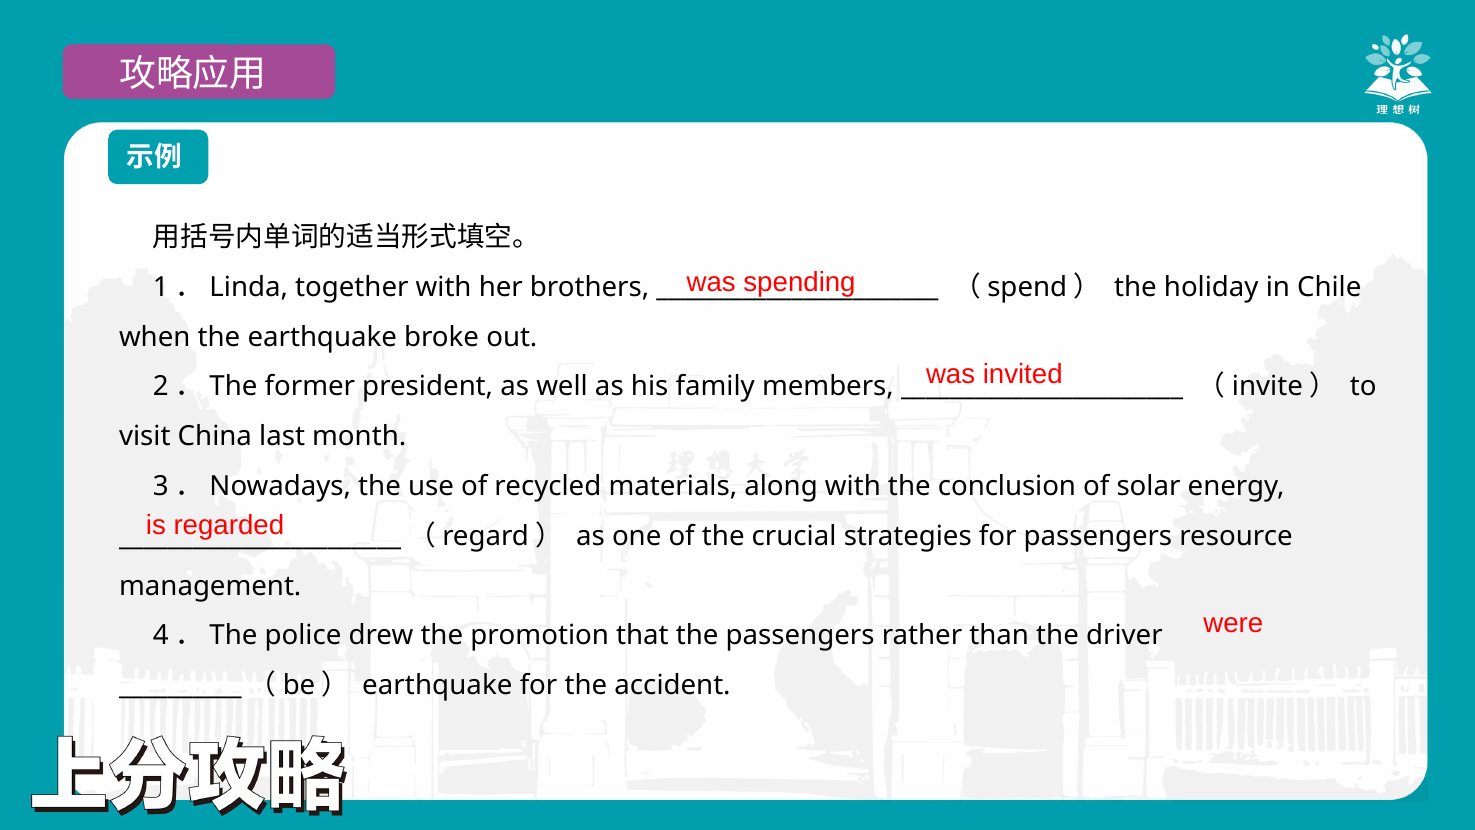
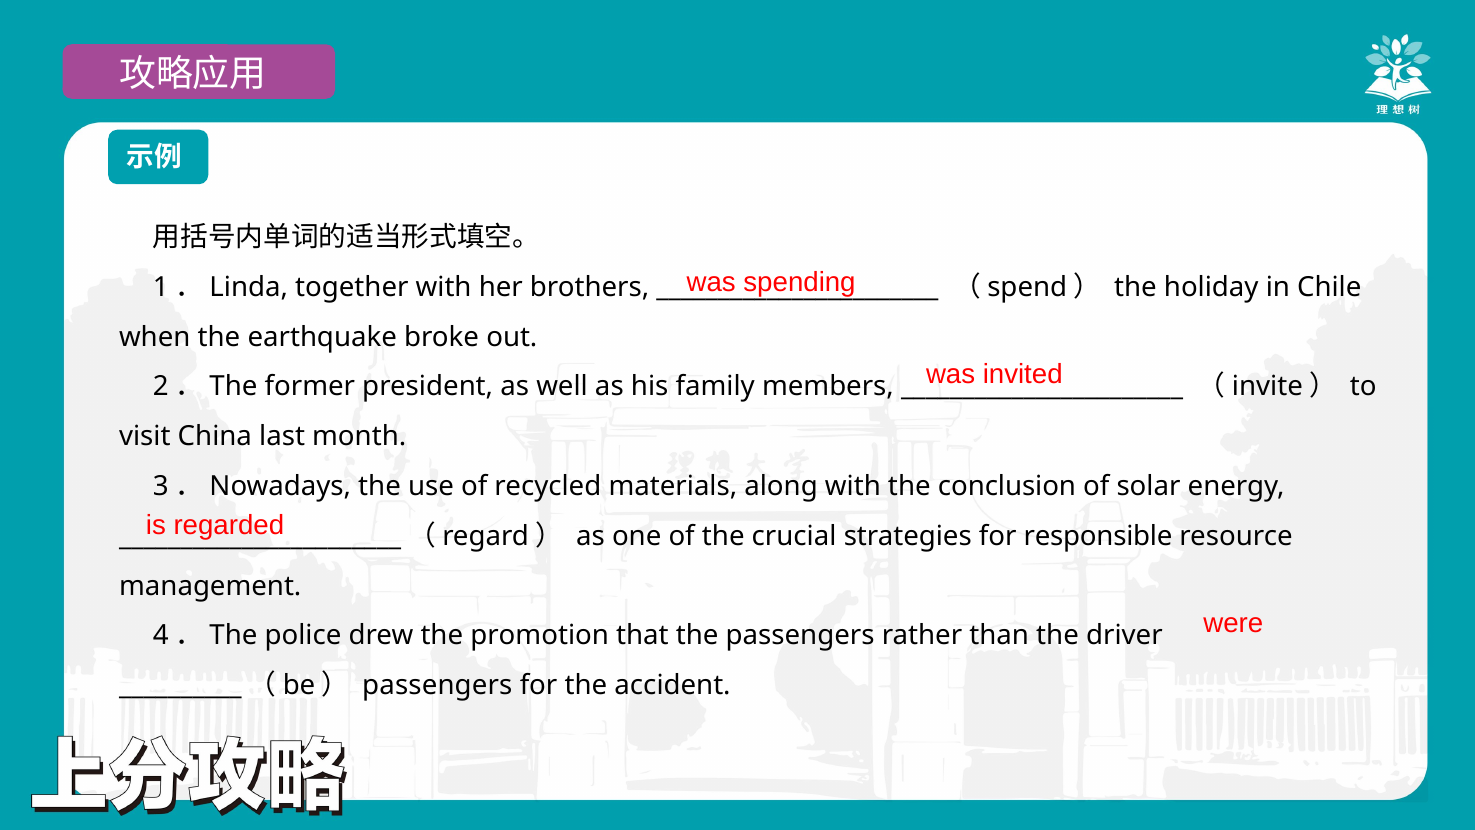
for passengers: passengers -> responsible (1098, 536)
__________（be） earthquake: earthquake -> passengers (437, 685)
